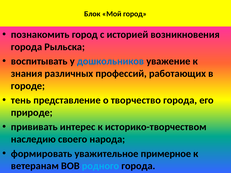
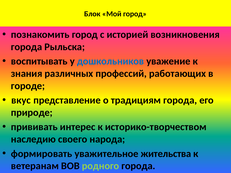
тень: тень -> вкус (21, 100)
творчество: творчество -> традициям (136, 100)
примерное: примерное -> жительства (166, 154)
родного colour: light blue -> light green (101, 166)
